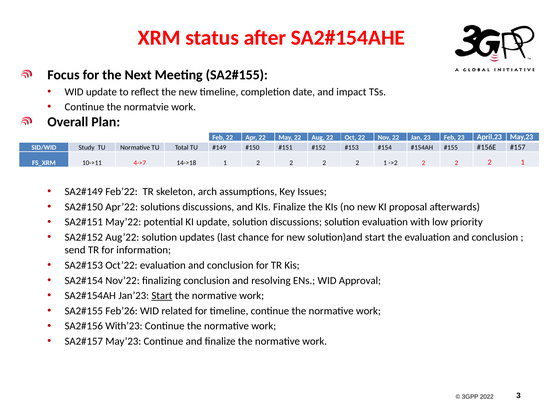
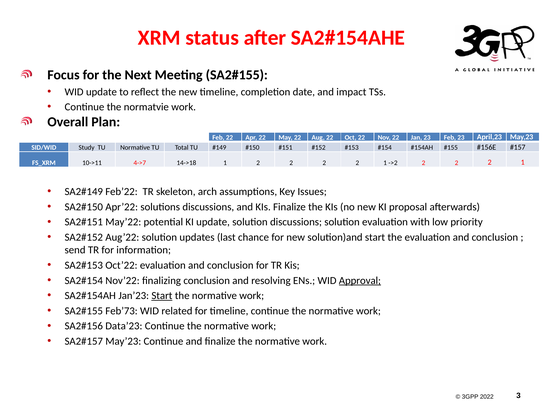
Approval underline: none -> present (360, 281)
Feb’26: Feb’26 -> Feb’73 (122, 311)
With’23: With’23 -> Data’23 (124, 327)
